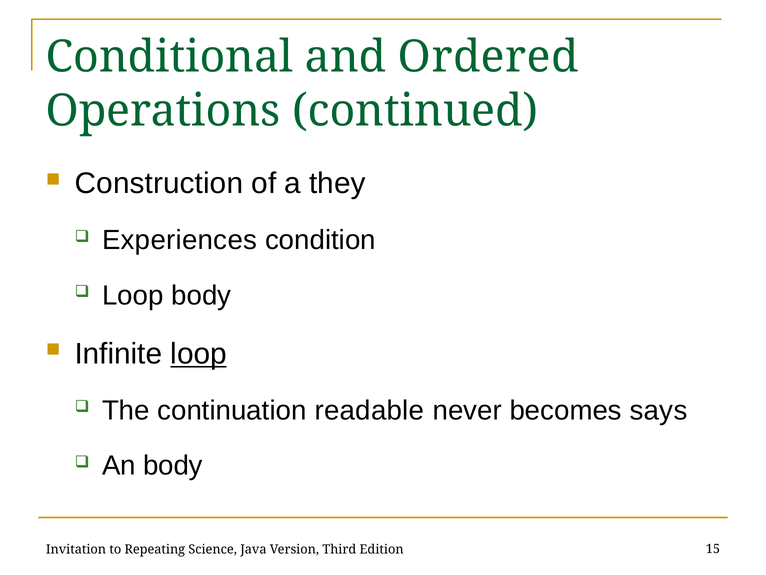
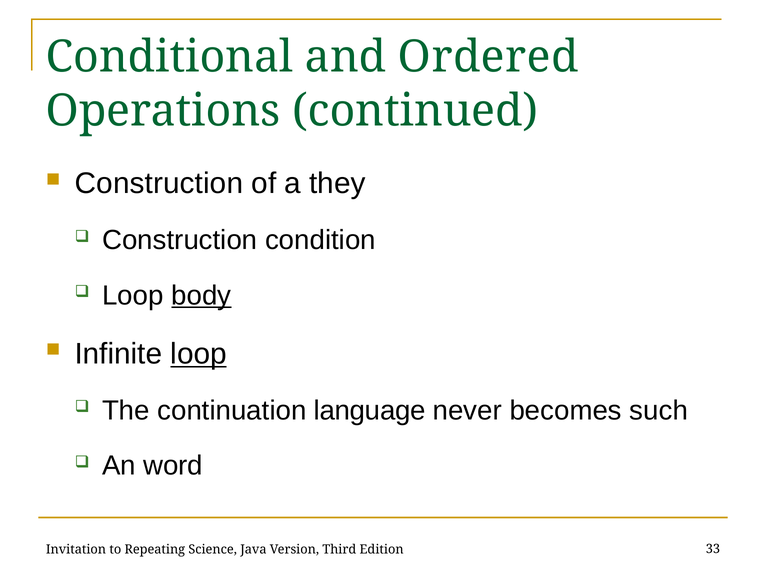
Experiences: Experiences -> Construction (180, 240)
body underline: none -> present (201, 295)
readable: readable -> language (370, 410)
says: says -> such (659, 410)
An body: body -> word (173, 465)
15: 15 -> 33 (713, 549)
